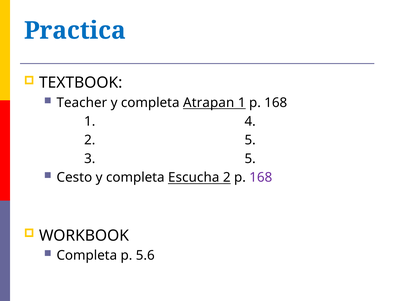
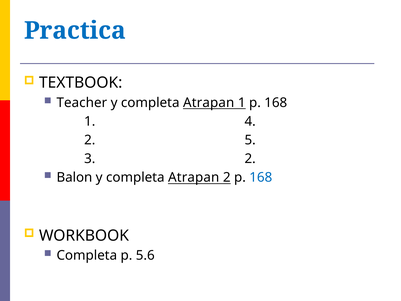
3 5: 5 -> 2 (250, 159)
Cesto: Cesto -> Balon (74, 177)
Escucha: Escucha -> Atrapan (194, 177)
168 colour: purple -> blue (261, 177)
